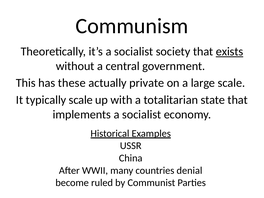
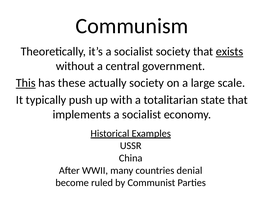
This underline: none -> present (26, 83)
actually private: private -> society (147, 83)
typically scale: scale -> push (81, 100)
